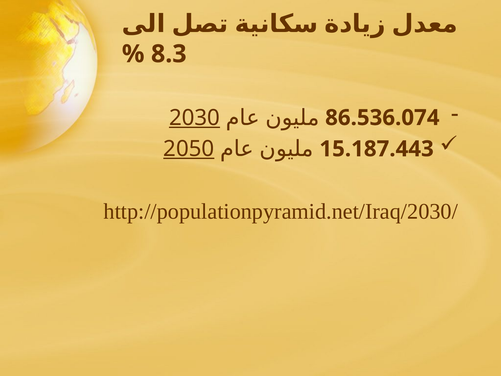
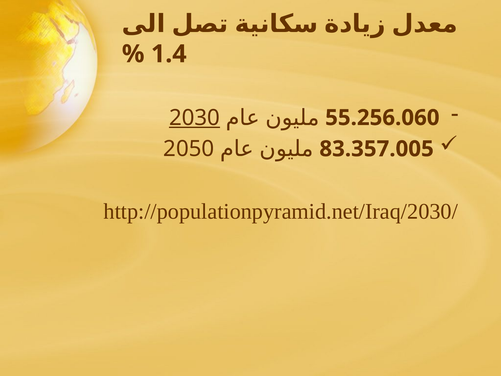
8.3: 8.3 -> 1.4 (169, 54)
86.536.074: 86.536.074 -> 55.256.060 (382, 118)
2050 underline: present -> none (189, 149)
15.187.443: 15.187.443 -> 83.357.005 (377, 149)
